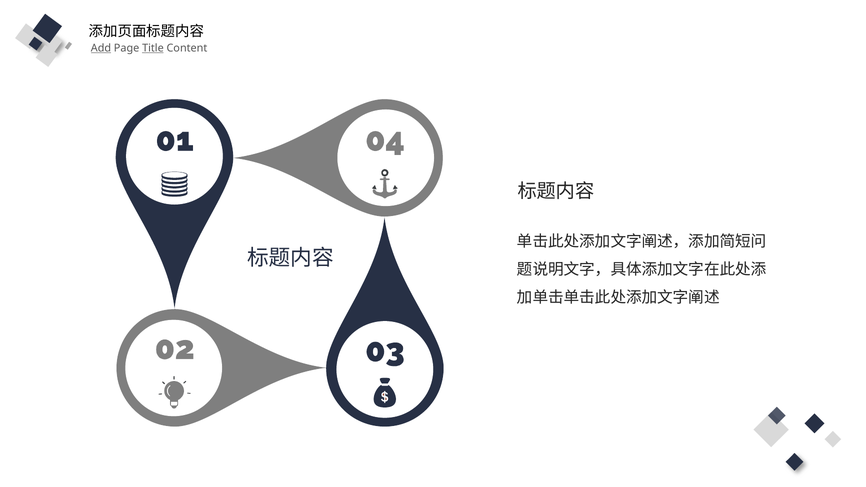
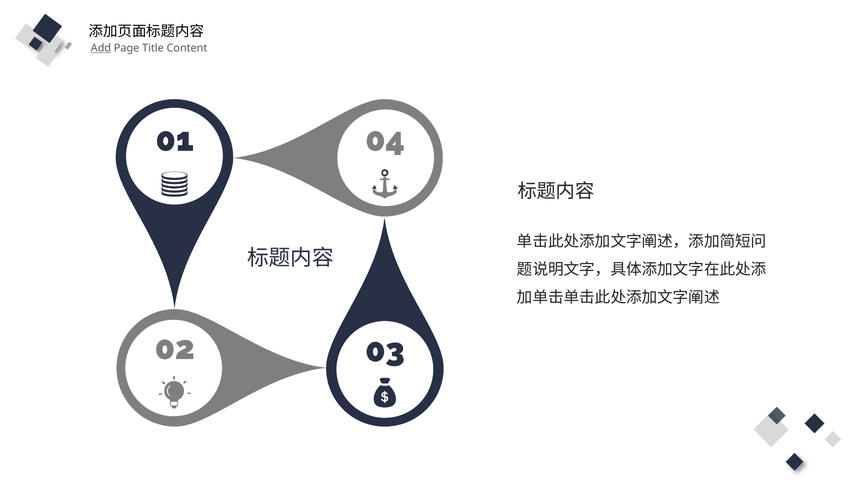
Title underline: present -> none (153, 48)
